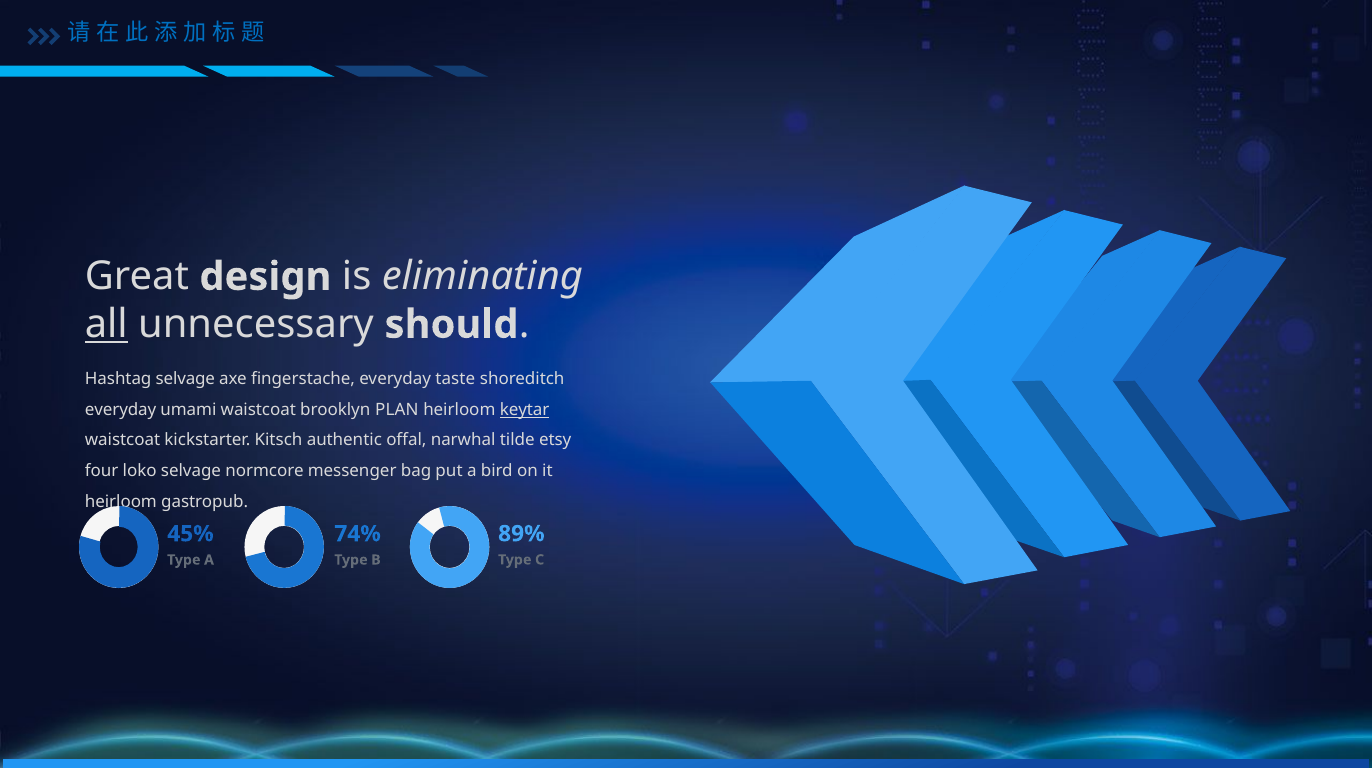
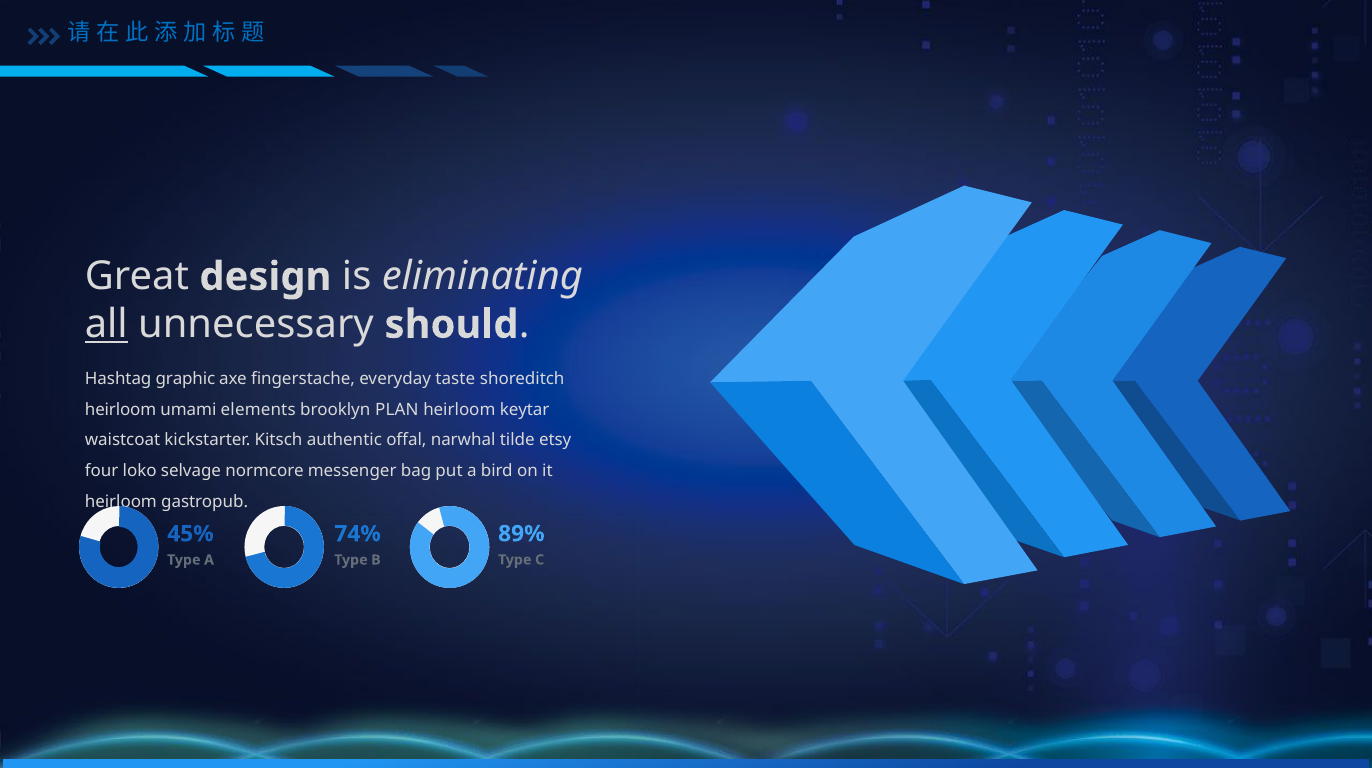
Hashtag selvage: selvage -> graphic (185, 379)
everyday: everyday -> heirloom (121, 410)
umami waistcoat: waistcoat -> elements (258, 410)
keytar underline: present -> none (525, 410)
